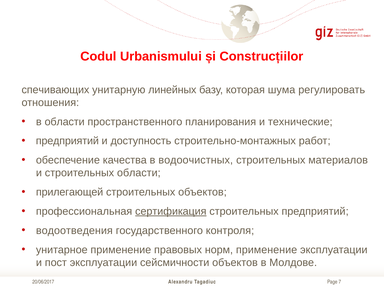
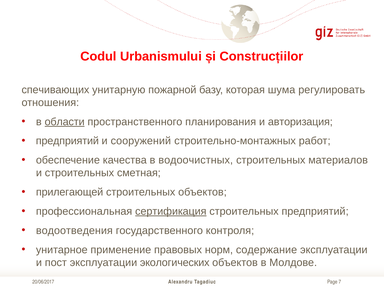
линейных: линейных -> пожарной (172, 90)
области underline: none -> present (65, 122)
технические: технические -> авторизация (300, 122)
доступность: доступность -> сооружений (141, 141)
строительных области: области -> сметная (139, 173)
норм применение: применение -> содержание (267, 250)
сейсмичности: сейсмичности -> экологических (175, 263)
